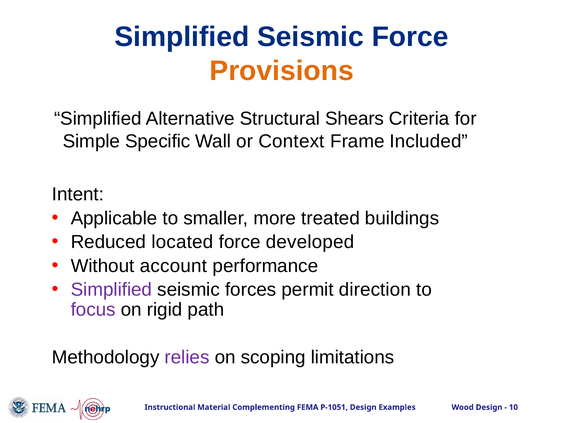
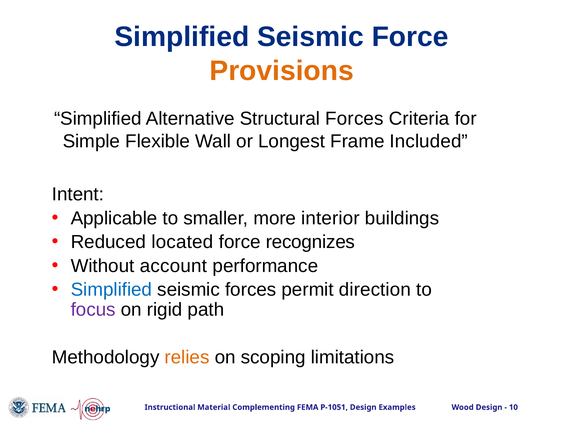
Structural Shears: Shears -> Forces (354, 119)
Specific: Specific -> Flexible (158, 141)
Context: Context -> Longest (292, 141)
treated: treated -> interior (331, 219)
developed: developed -> recognizes (310, 242)
Simplified colour: purple -> blue (111, 290)
relies colour: purple -> orange (187, 358)
